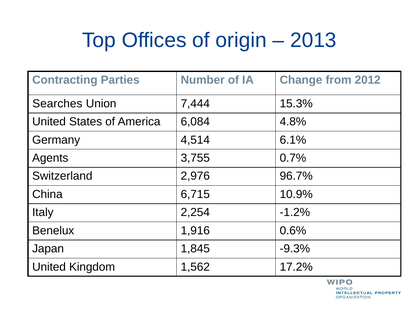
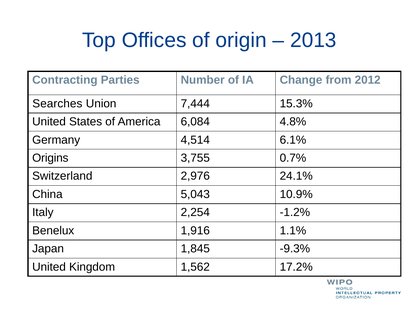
Agents: Agents -> Origins (50, 158)
96.7%: 96.7% -> 24.1% (296, 176)
6,715: 6,715 -> 5,043 (195, 194)
0.6%: 0.6% -> 1.1% (293, 231)
